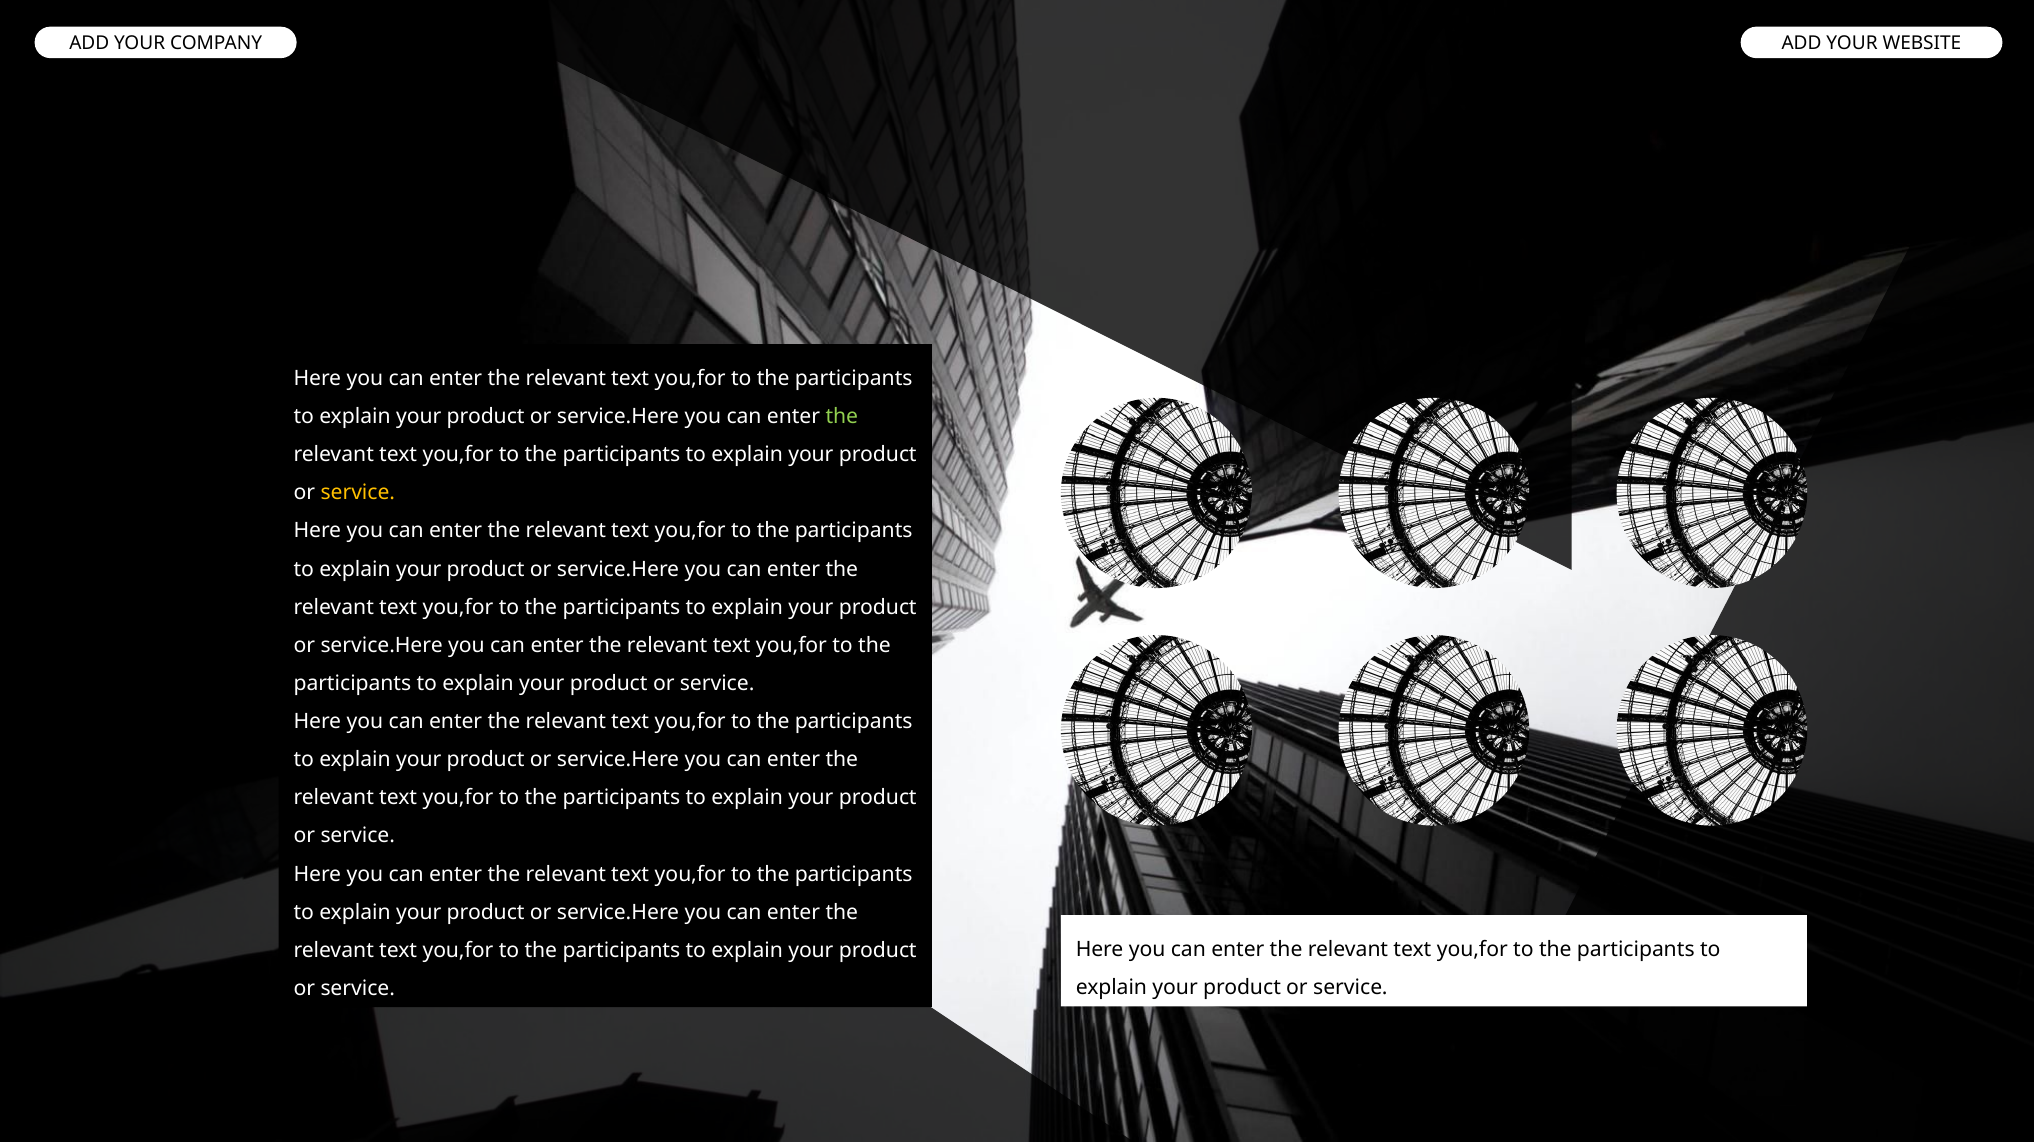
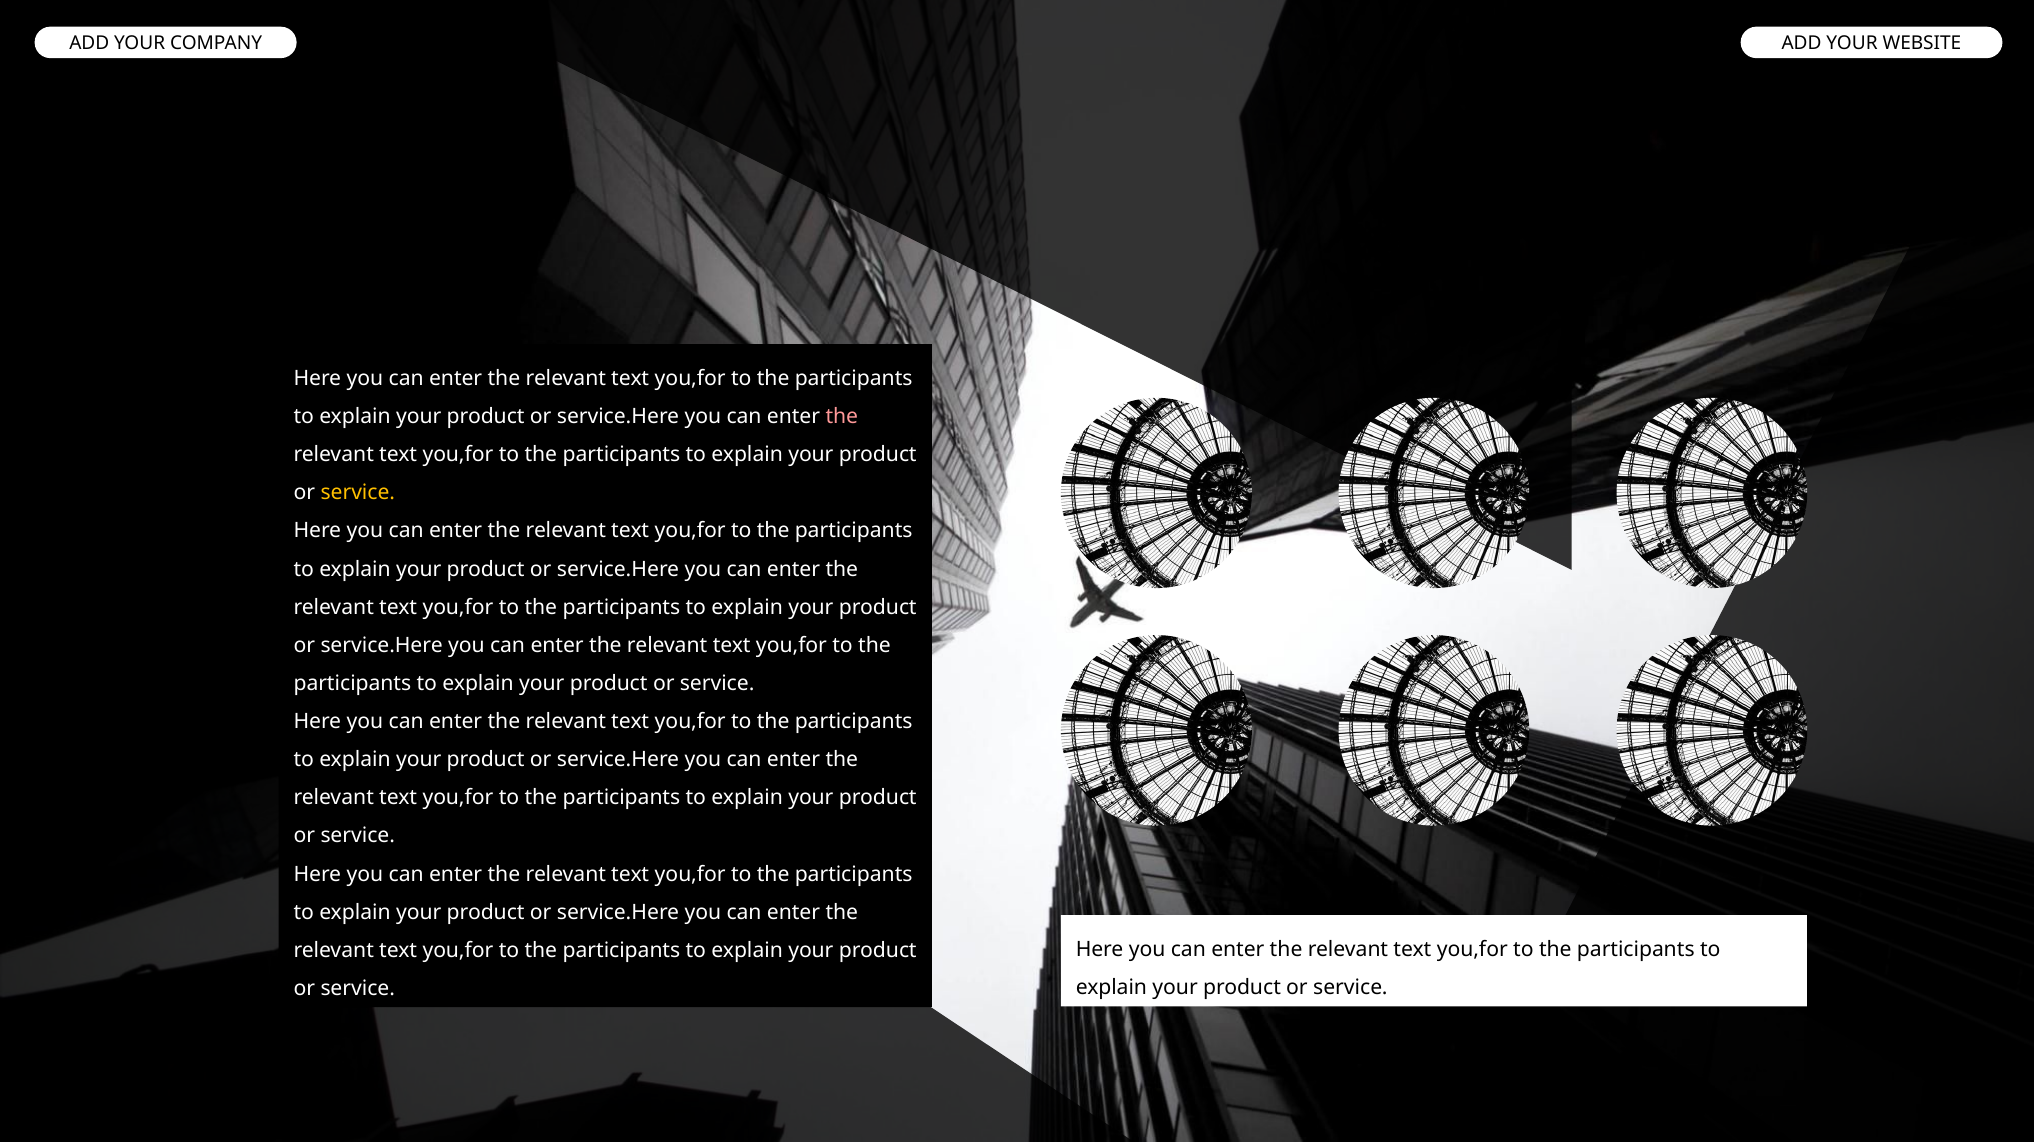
the colour: light green -> pink (842, 417)
